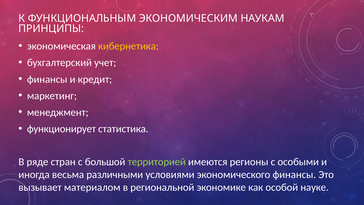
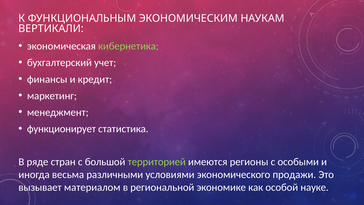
ПРИНЦИПЫ: ПРИНЦИПЫ -> ВЕРТИКАЛИ (51, 28)
кибернетика colour: yellow -> light green (128, 46)
экономического финансы: финансы -> продажи (294, 174)
